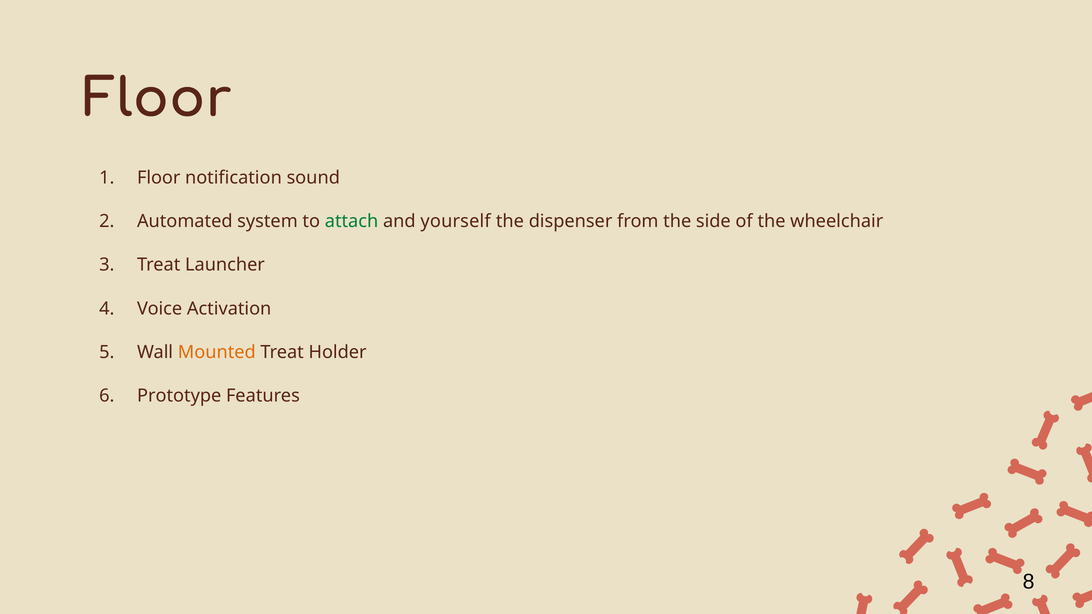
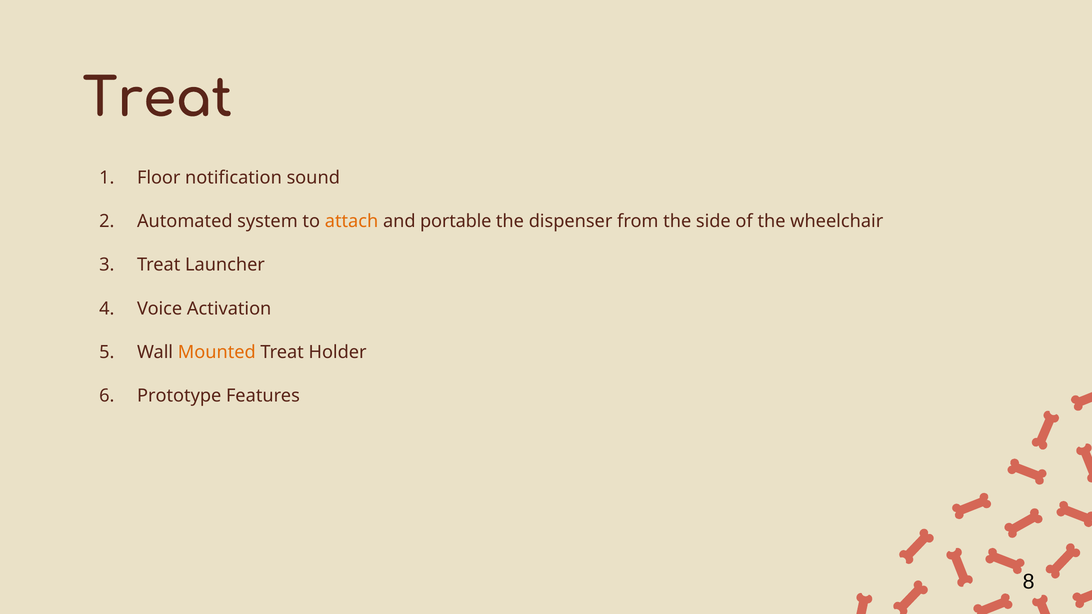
Floor: Floor -> Treat (158, 99)
attach colour: green -> orange (352, 221)
yourself: yourself -> portable (456, 221)
